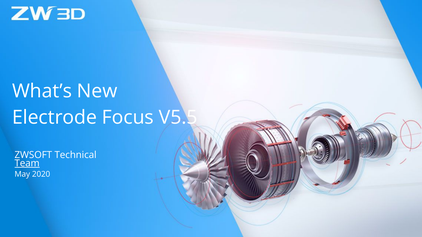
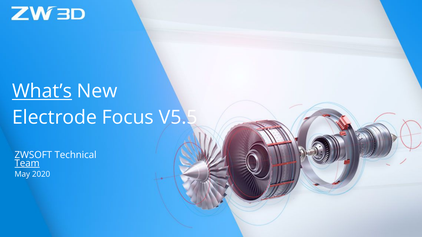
What’s underline: none -> present (42, 91)
